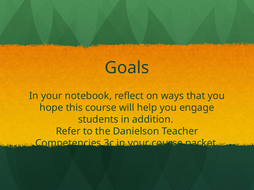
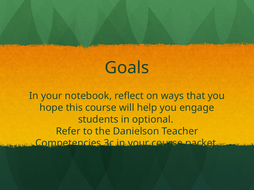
addition: addition -> optional (153, 120)
